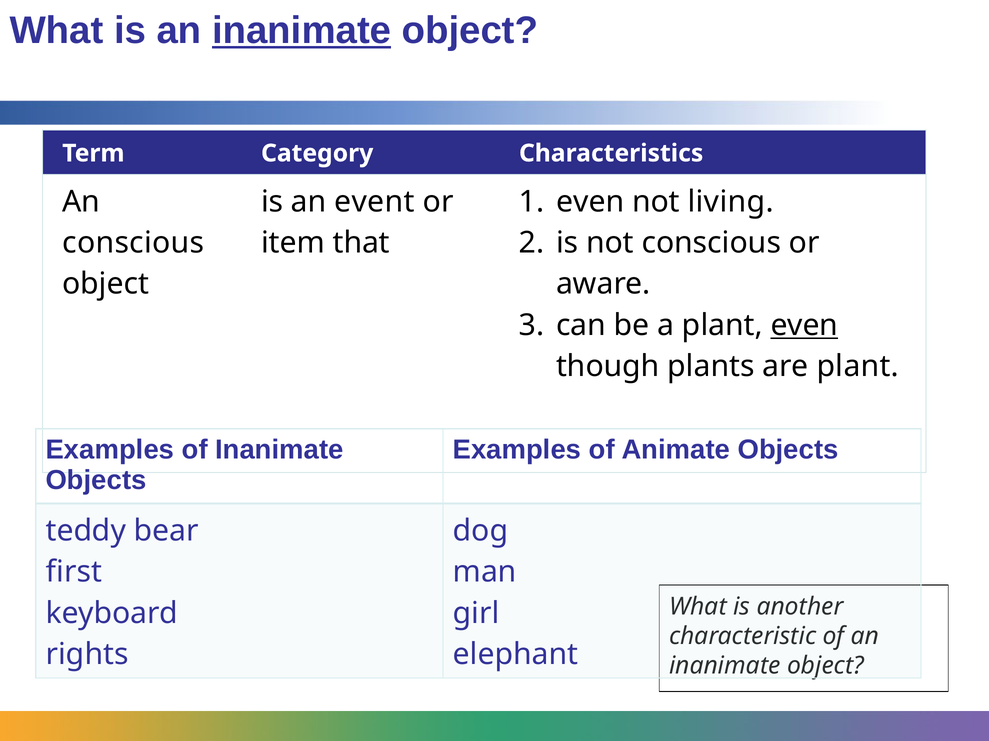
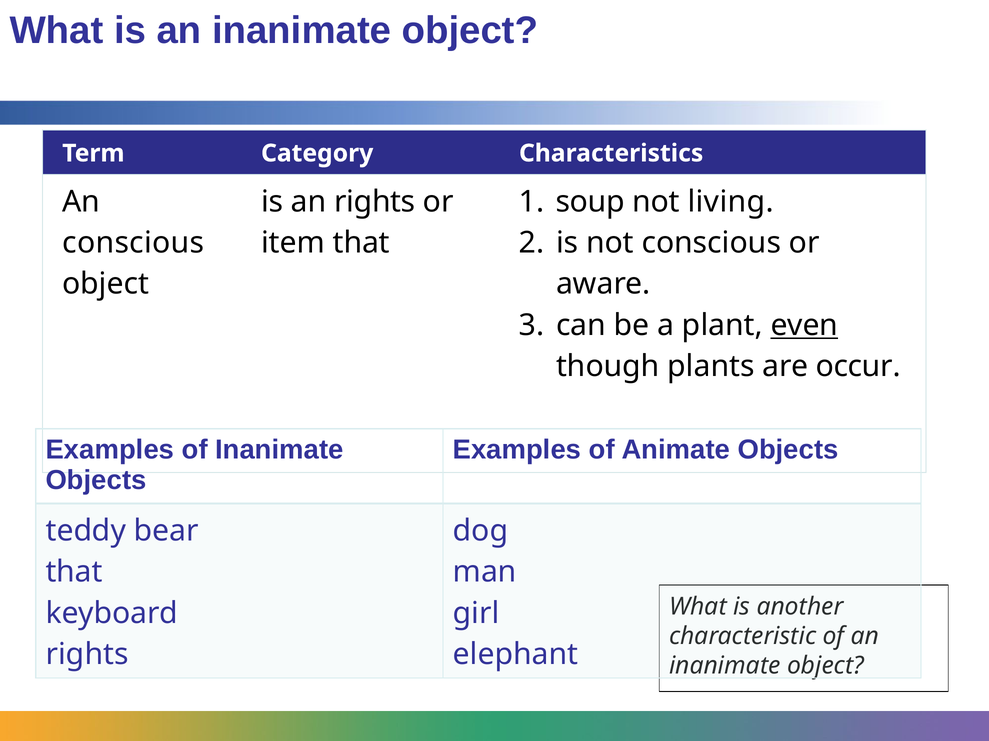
inanimate underline: present -> none (302, 31)
an event: event -> rights (375, 202)
even: even -> soup (590, 202)
are plant: plant -> occur (858, 367)
first: first -> that (74, 572)
